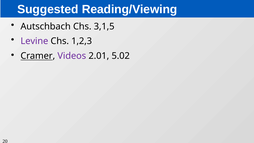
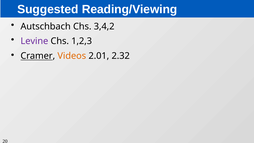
3,1,5: 3,1,5 -> 3,4,2 (104, 26)
Videos colour: purple -> orange (72, 56)
5.02: 5.02 -> 2.32 (121, 56)
